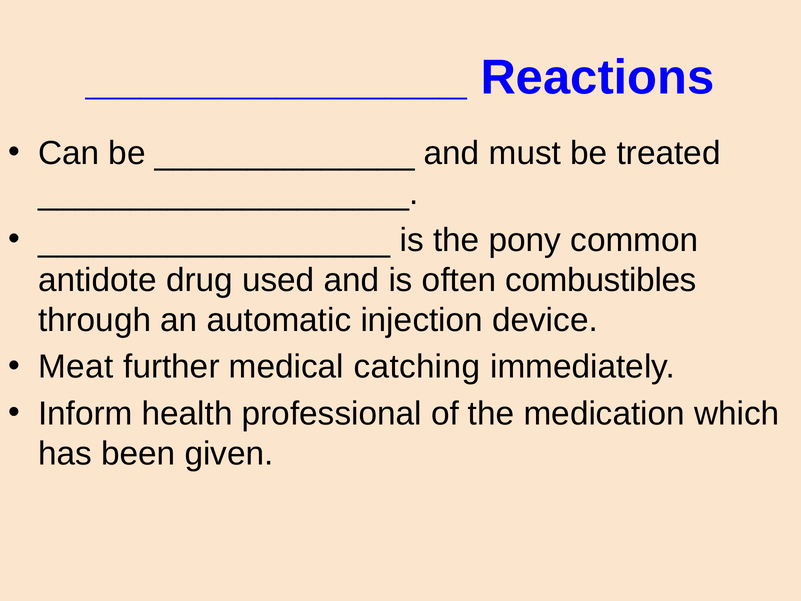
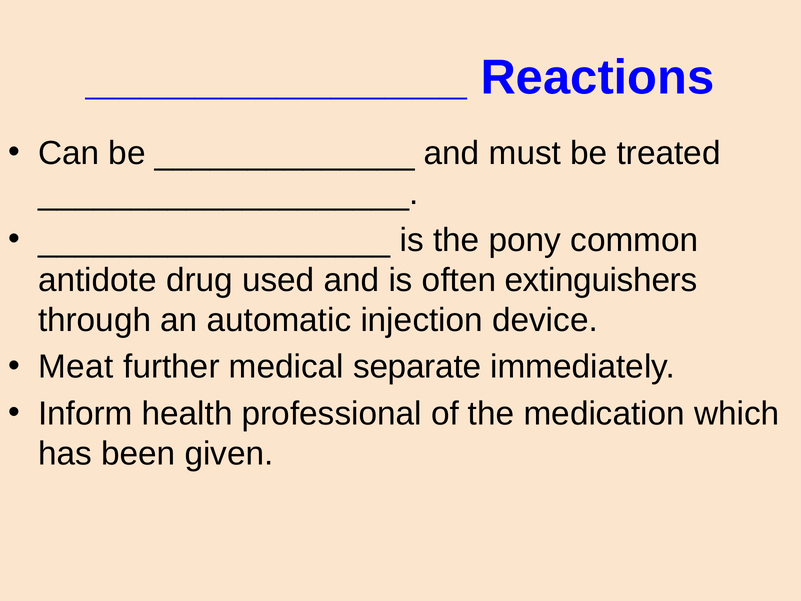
combustibles: combustibles -> extinguishers (601, 280)
catching: catching -> separate (417, 367)
